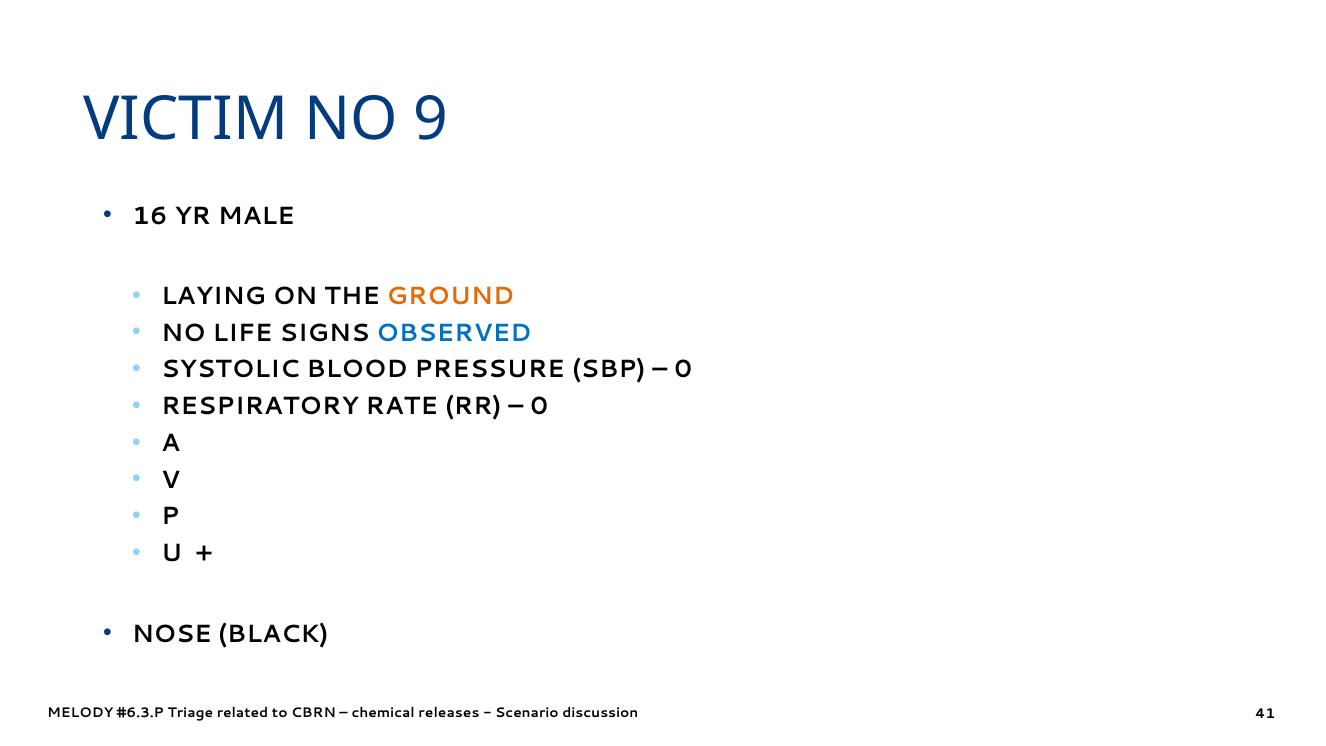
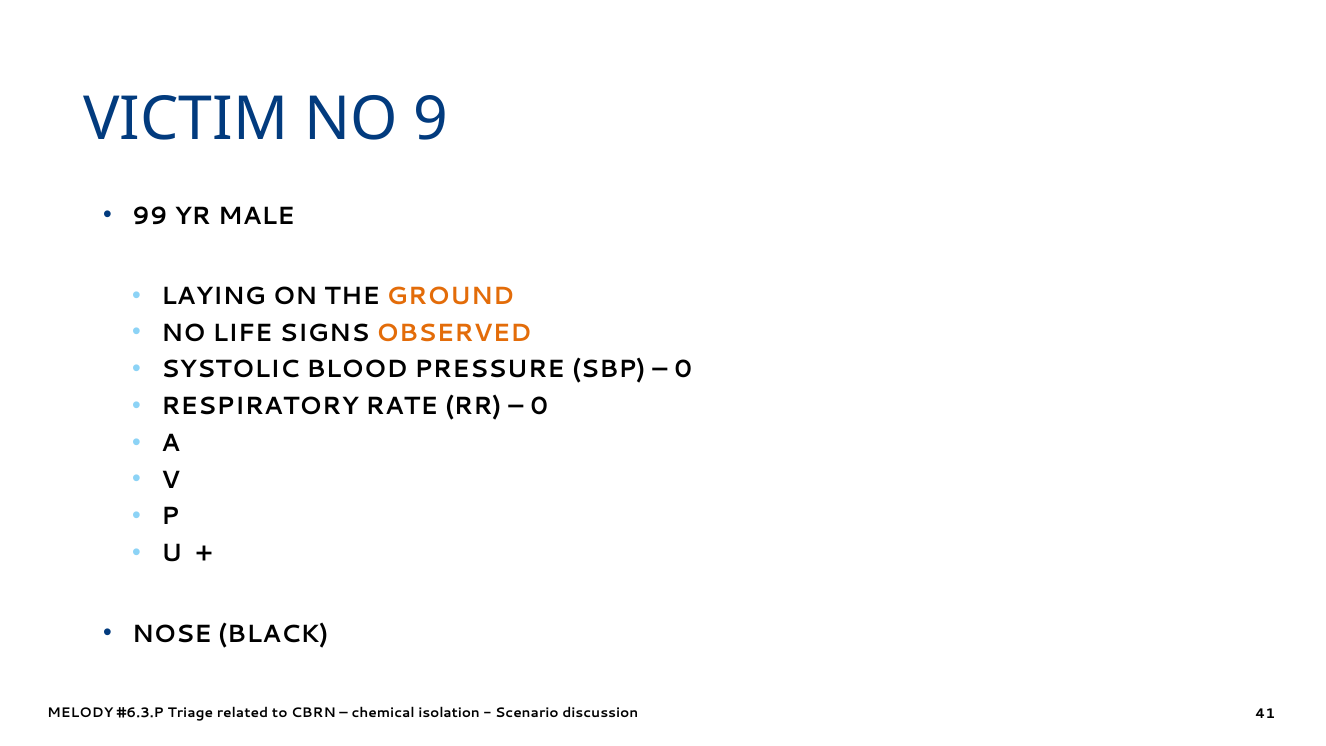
16: 16 -> 99 (150, 216)
OBSERVED colour: blue -> orange (454, 333)
releases: releases -> isolation (449, 713)
